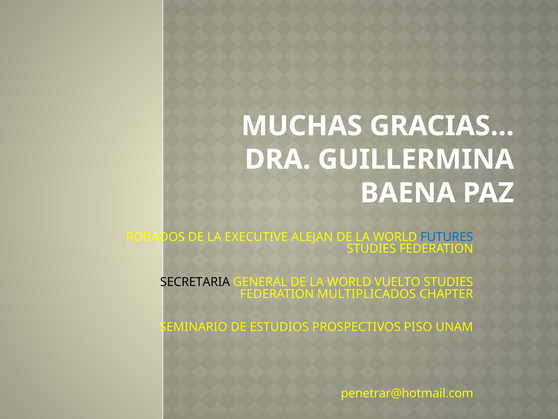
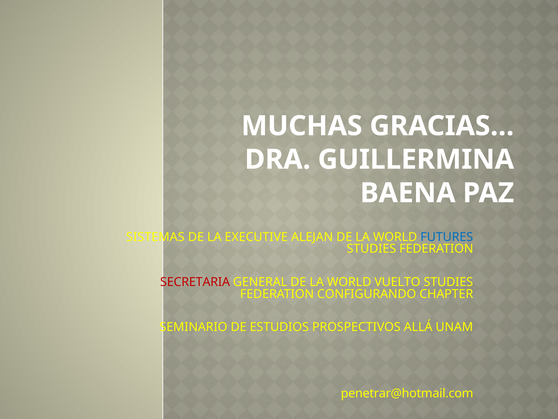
ROBADOS: ROBADOS -> SISTEMAS (155, 237)
SECRETARIA colour: black -> red (195, 282)
MULTIPLICADOS: MULTIPLICADOS -> CONFIGURANDO (367, 294)
PISO: PISO -> ALLÁ (418, 327)
